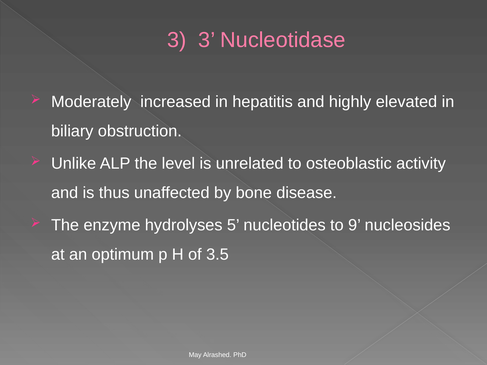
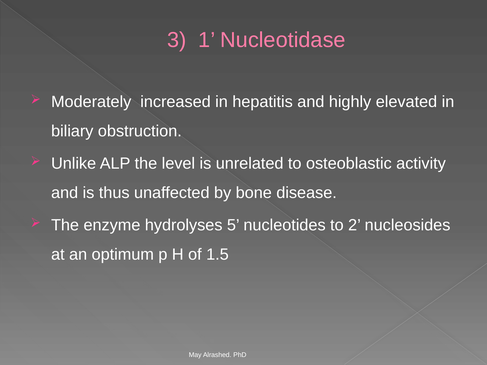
3 3: 3 -> 1 (207, 40)
9: 9 -> 2 (354, 225)
3.5: 3.5 -> 1.5 (217, 255)
